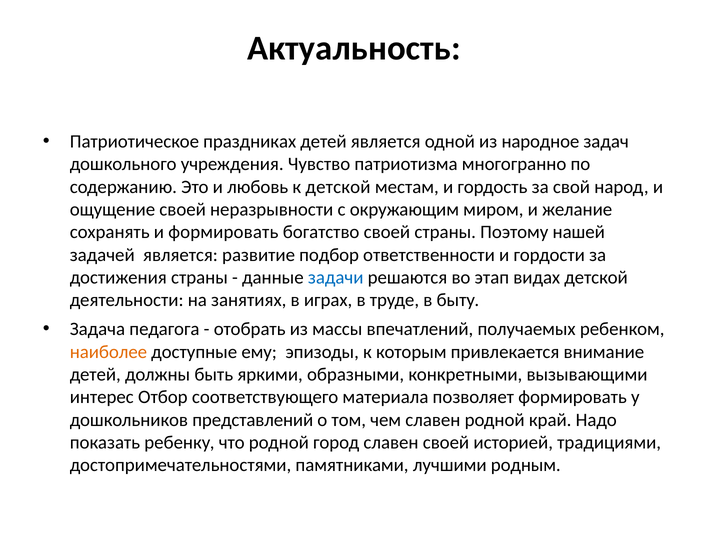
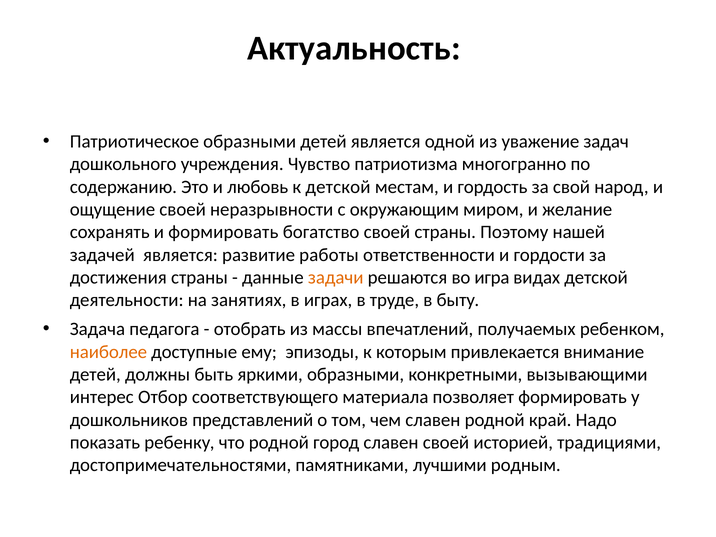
Патриотическое праздниках: праздниках -> образными (250, 142)
народное: народное -> уважение (540, 142)
подбор: подбор -> работы (329, 255)
задачи colour: blue -> orange (336, 278)
этап: этап -> игра (492, 278)
